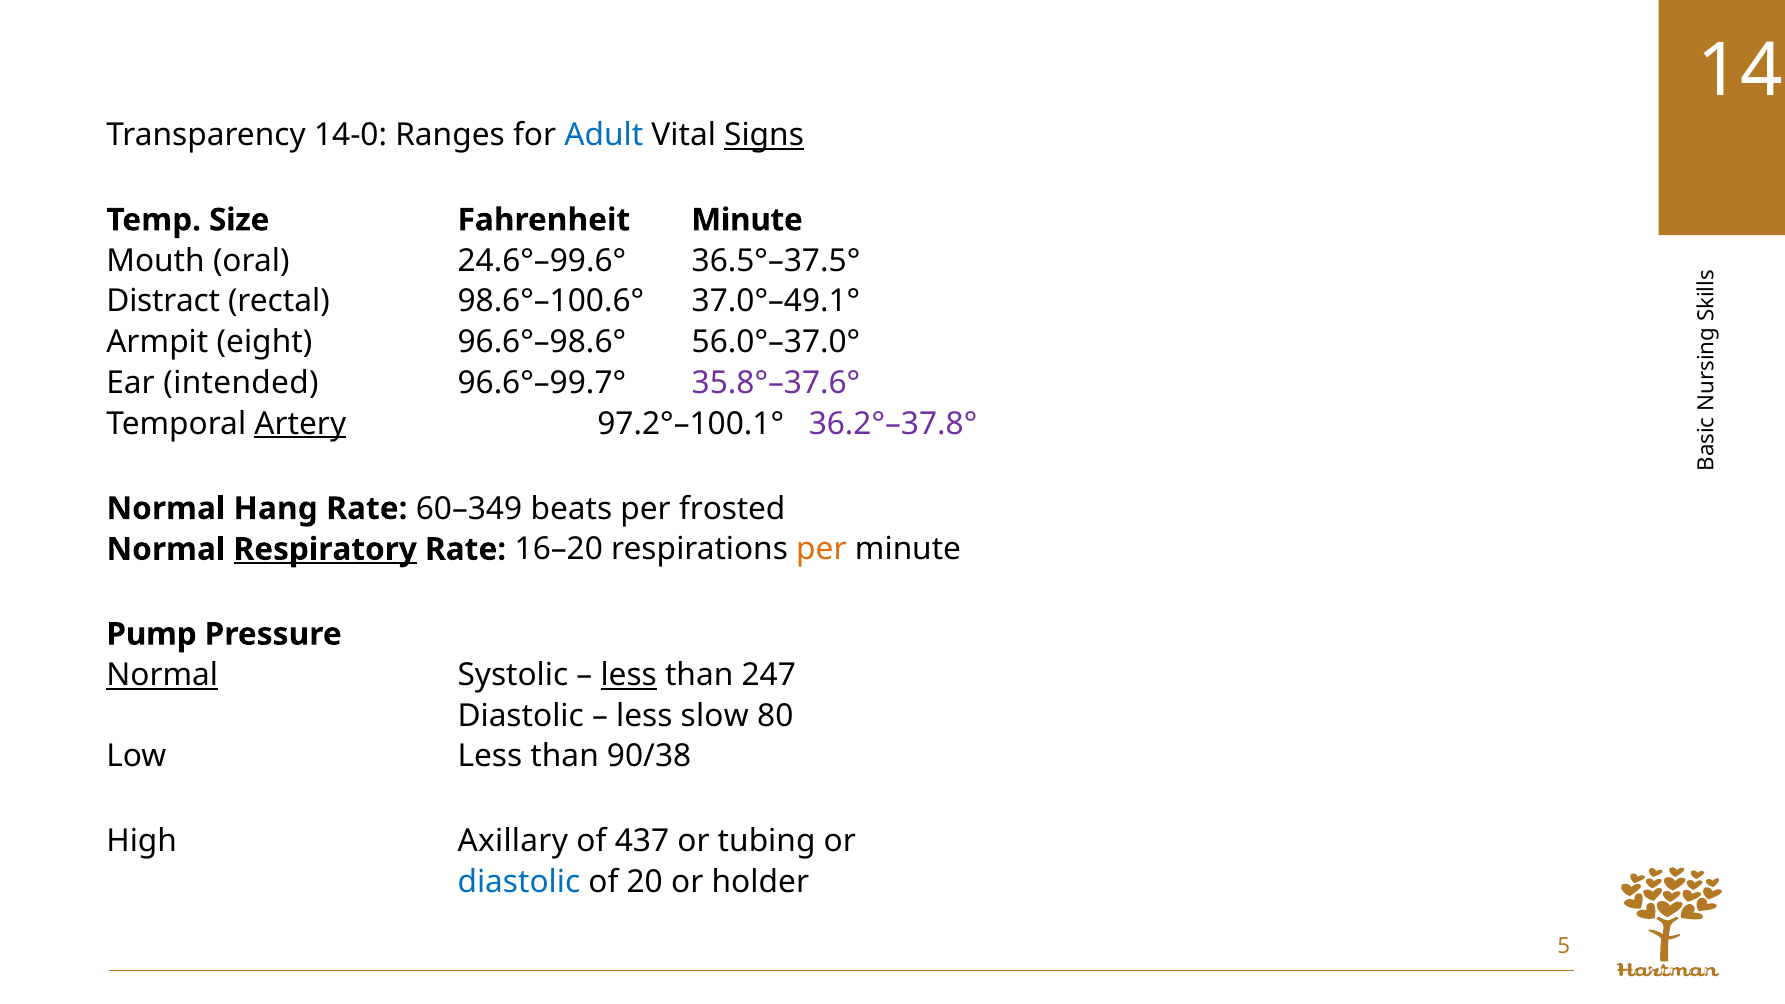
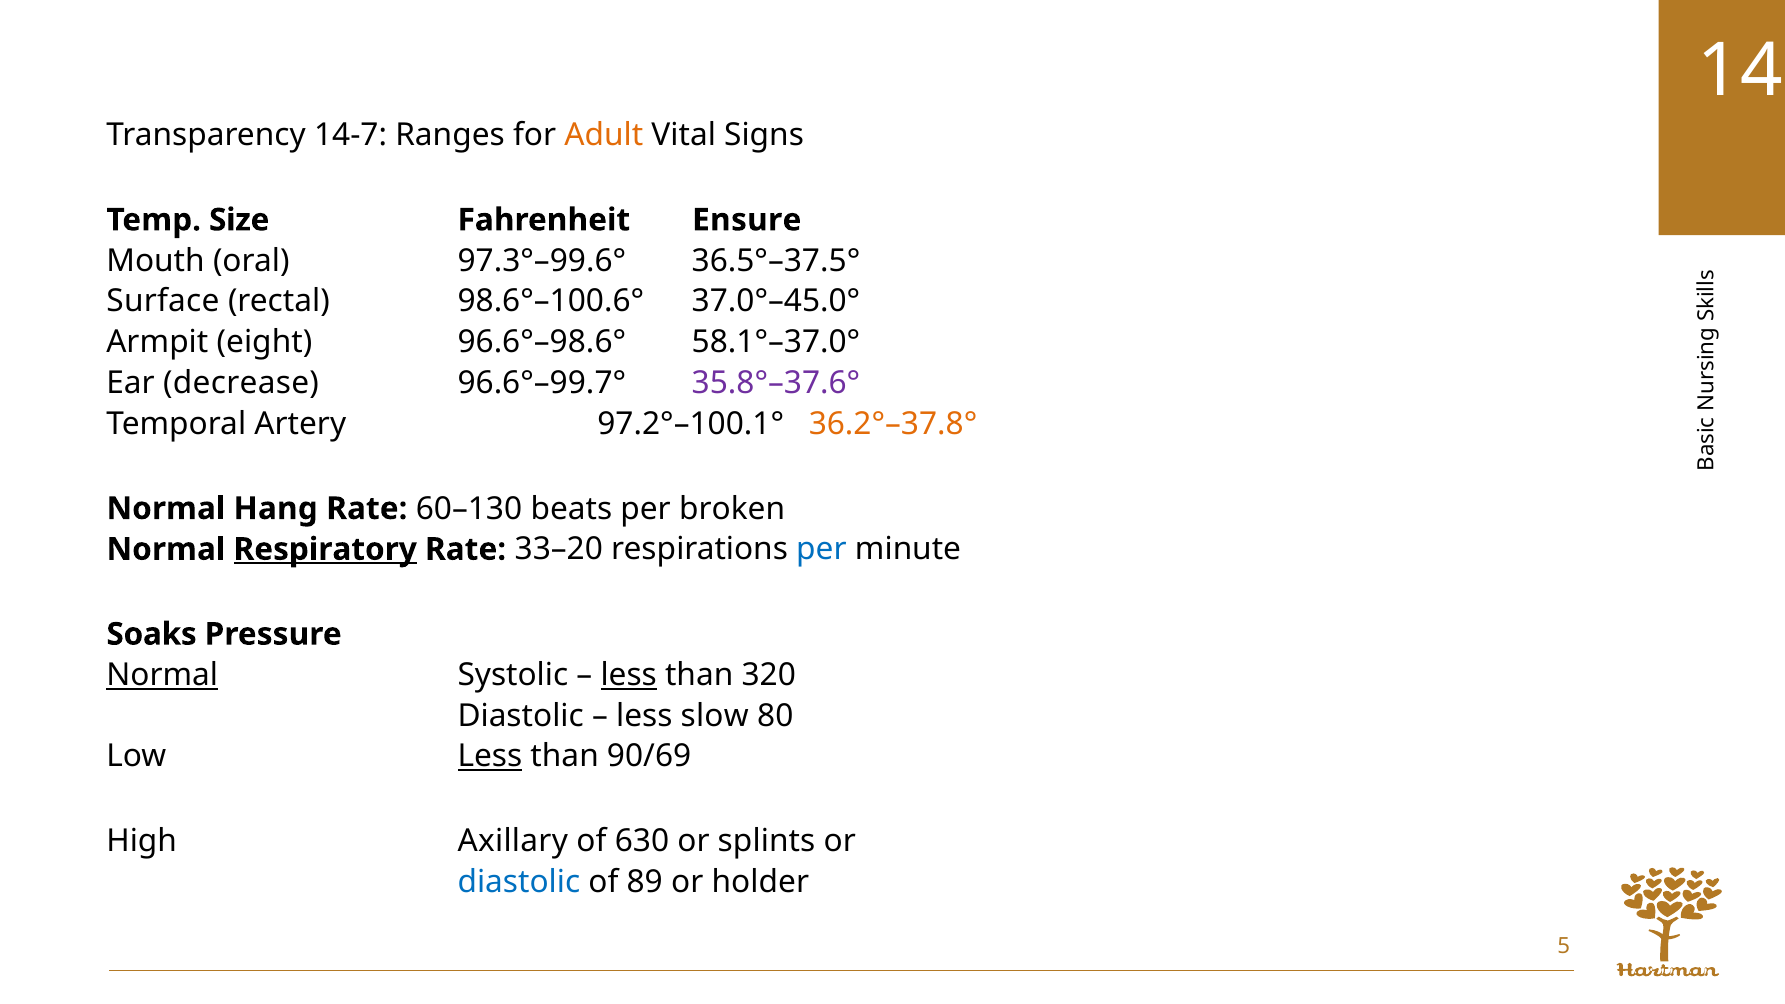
14-0: 14-0 -> 14-7 (351, 135)
Adult colour: blue -> orange (604, 135)
Signs underline: present -> none (764, 135)
Fahrenheit Minute: Minute -> Ensure (747, 220)
24.6°–99.6°: 24.6°–99.6° -> 97.3°–99.6° (542, 261)
Distract: Distract -> Surface (163, 301)
37.0°–49.1°: 37.0°–49.1° -> 37.0°–45.0° (776, 301)
56.0°–37.0°: 56.0°–37.0° -> 58.1°–37.0° (776, 342)
intended: intended -> decrease (241, 383)
Artery underline: present -> none (300, 424)
36.2°–37.8° colour: purple -> orange (893, 424)
60–349: 60–349 -> 60–130 (469, 509)
frosted: frosted -> broken (732, 509)
16–20: 16–20 -> 33–20 (559, 549)
per colour: orange -> blue (821, 549)
Pump: Pump -> Soaks (152, 634)
247: 247 -> 320 (769, 675)
Less underline: none -> present (490, 756)
90/38: 90/38 -> 90/69 (649, 756)
437: 437 -> 630 (642, 841)
tubing: tubing -> splints (767, 841)
20: 20 -> 89 (645, 882)
